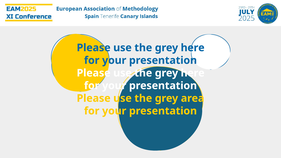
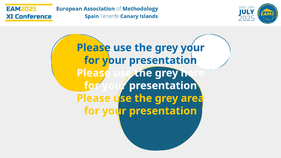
here: here -> your (193, 48)
